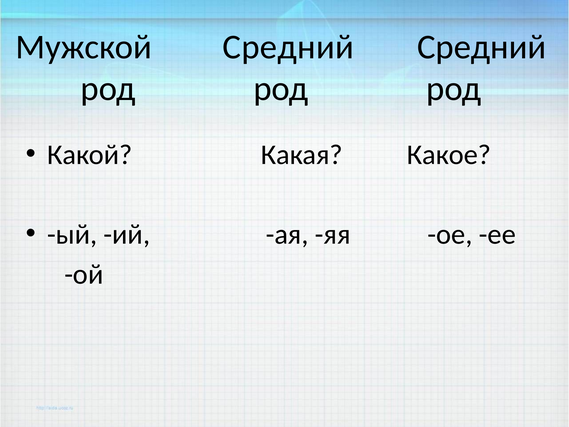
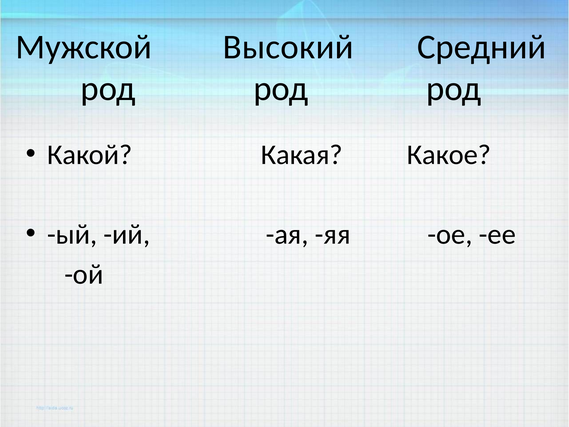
Мужской Средний: Средний -> Высокий (288, 47)
